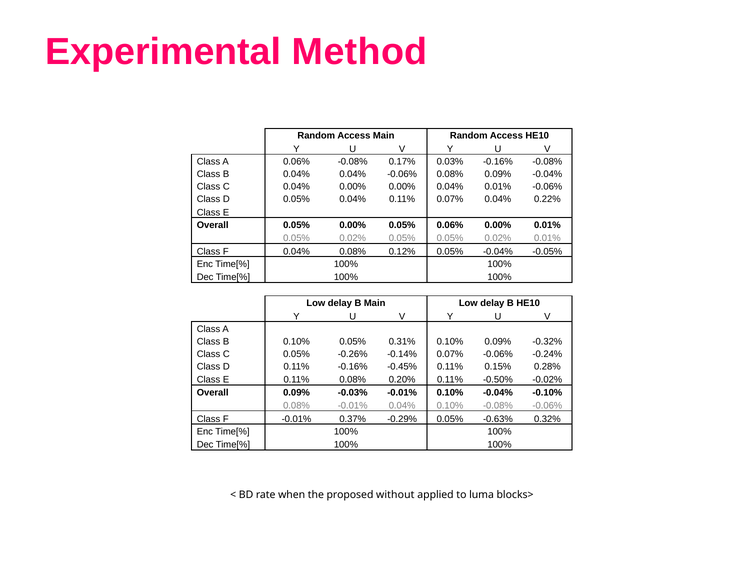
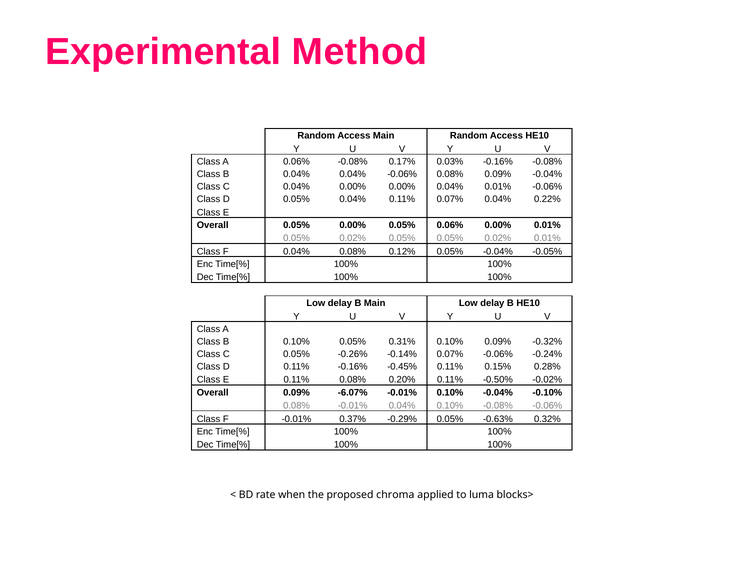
-0.03%: -0.03% -> -6.07% (353, 392)
without: without -> chroma (395, 495)
